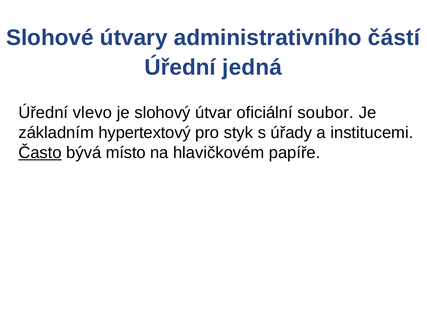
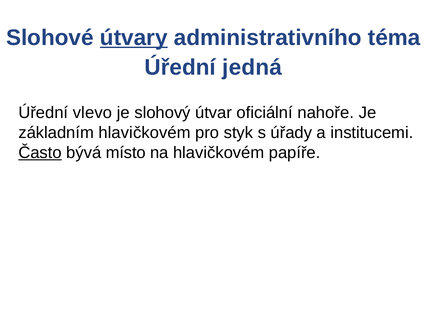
útvary underline: none -> present (134, 38)
částí: částí -> téma (394, 38)
soubor: soubor -> nahoře (326, 113)
základním hypertextový: hypertextový -> hlavičkovém (145, 133)
